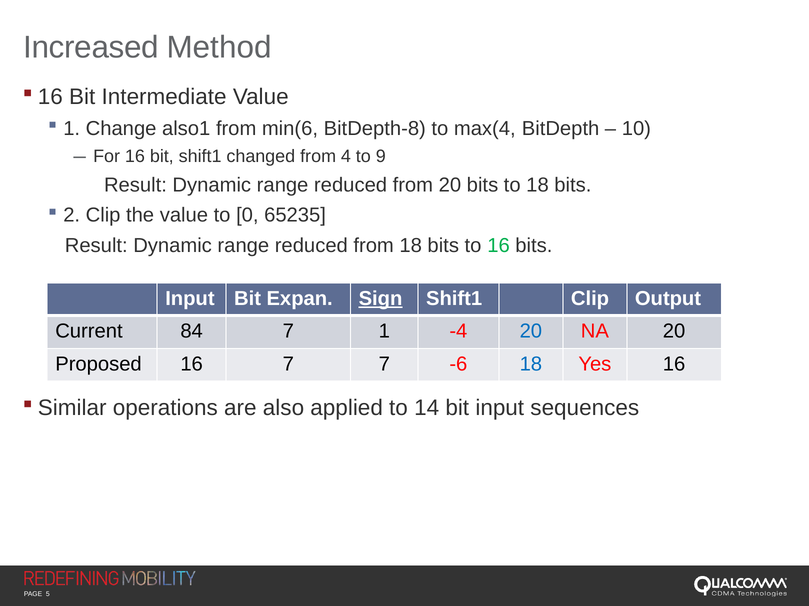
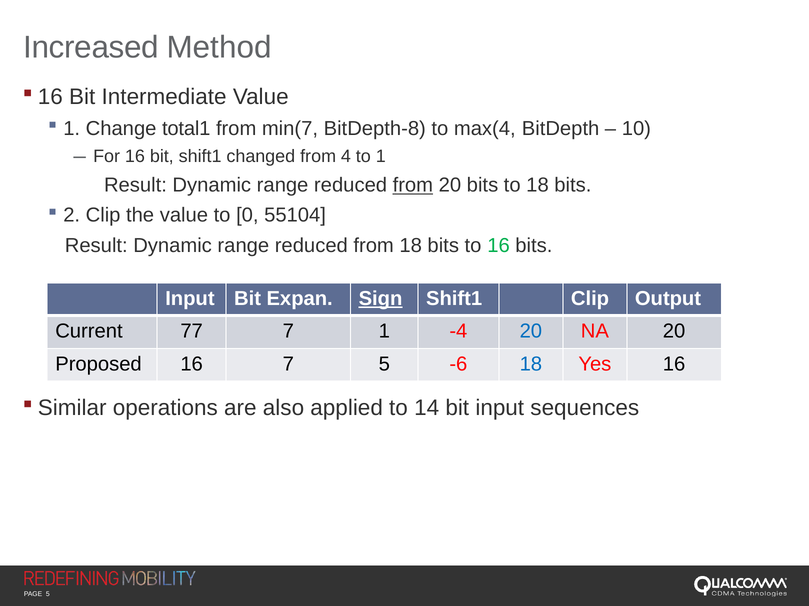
also1: also1 -> total1 (186, 129)
min(6: min(6 -> min(7 (290, 129)
to 9: 9 -> 1 (381, 157)
from underline: none -> present (413, 185)
65235: 65235 -> 55104 (295, 216)
84: 84 -> 77 (192, 332)
7 7: 7 -> 5 (384, 364)
